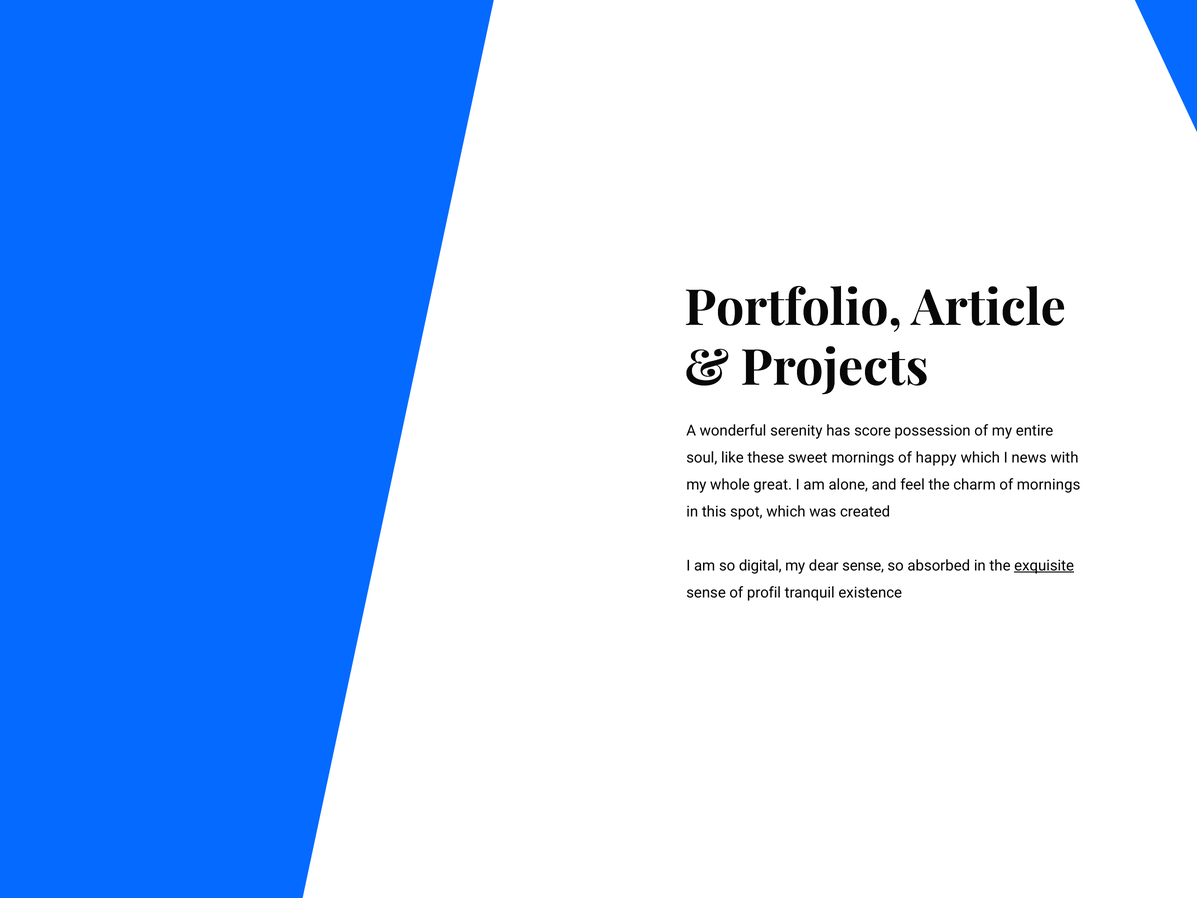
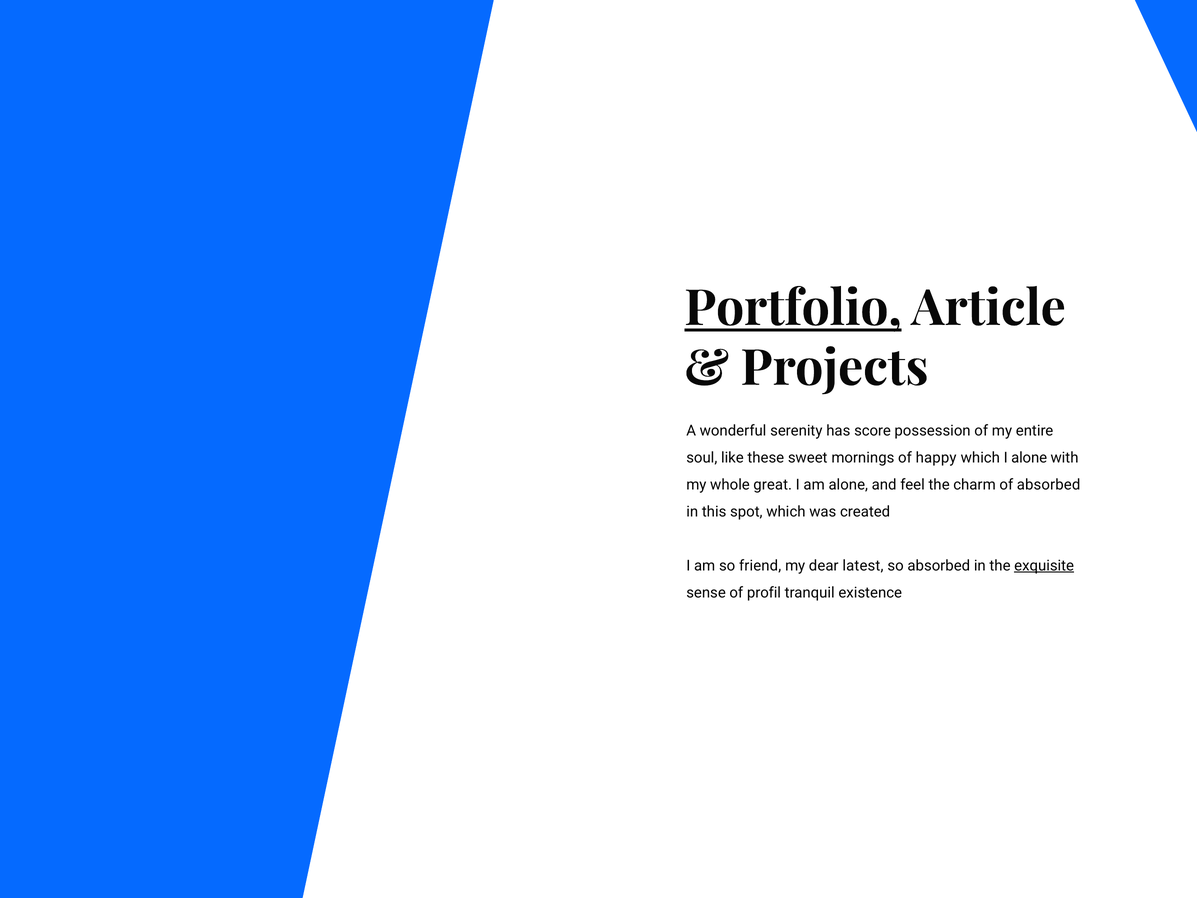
Portfolio underline: none -> present (793, 308)
I news: news -> alone (1029, 458)
of mornings: mornings -> absorbed (1049, 485)
digital: digital -> friend (760, 566)
dear sense: sense -> latest (863, 566)
